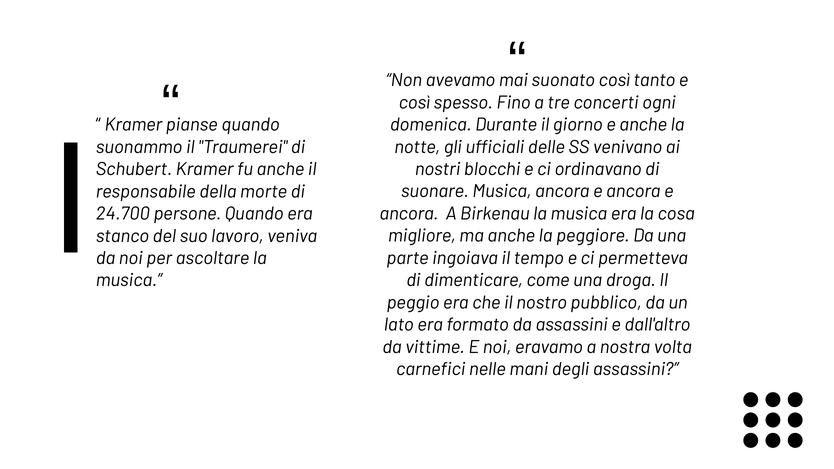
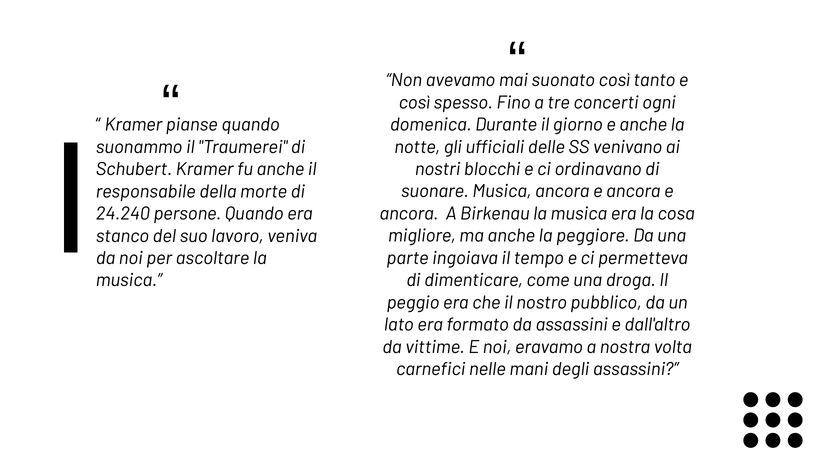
24.700: 24.700 -> 24.240 (123, 214)
